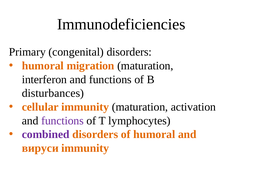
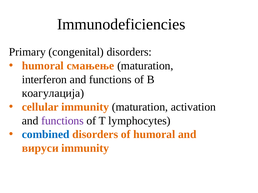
migration: migration -> смањење (90, 66)
disturbances: disturbances -> коагулација (53, 93)
combined colour: purple -> blue (46, 135)
